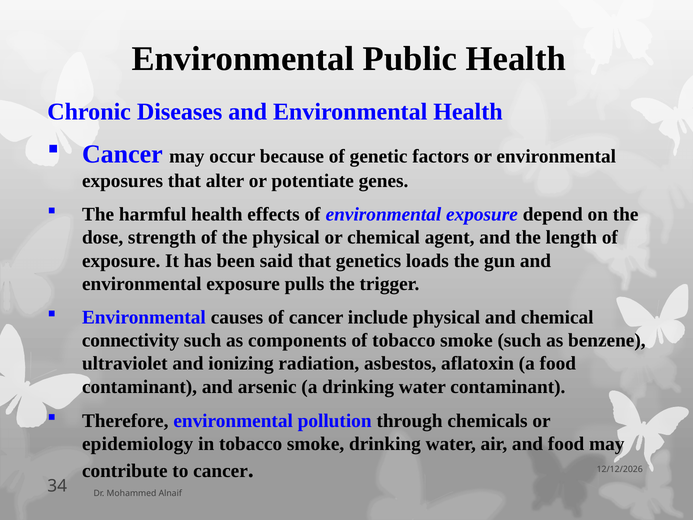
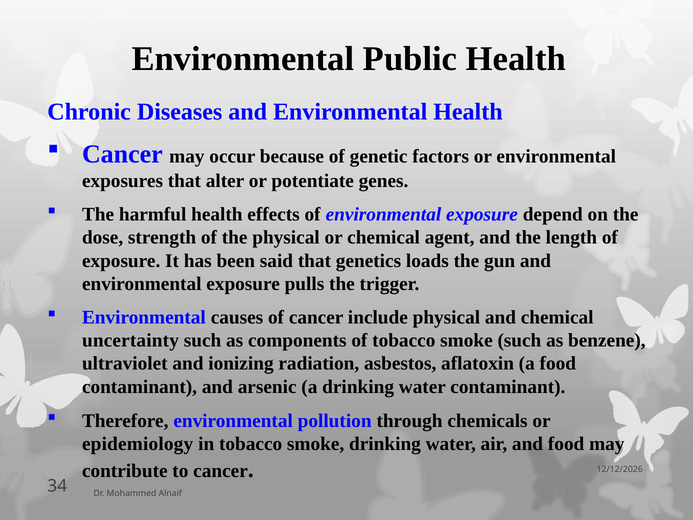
connectivity: connectivity -> uncertainty (130, 340)
